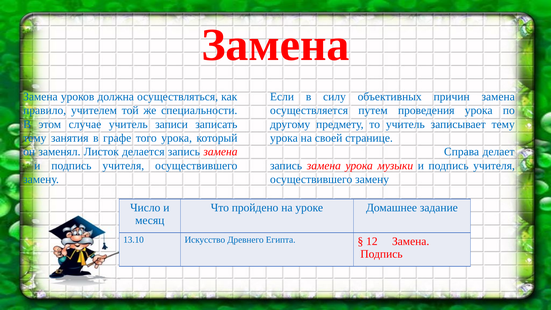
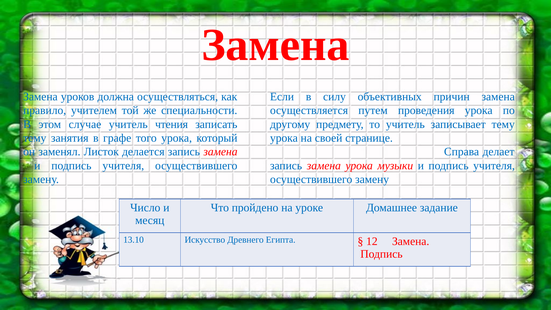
записи: записи -> чтения (172, 124)
